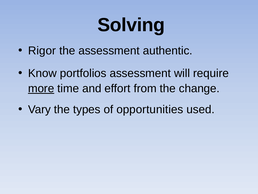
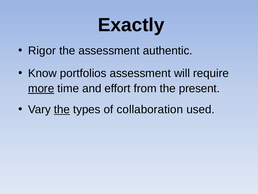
Solving: Solving -> Exactly (131, 25)
change: change -> present (199, 88)
the underline: none -> present (62, 109)
opportunities: opportunities -> collaboration (150, 109)
